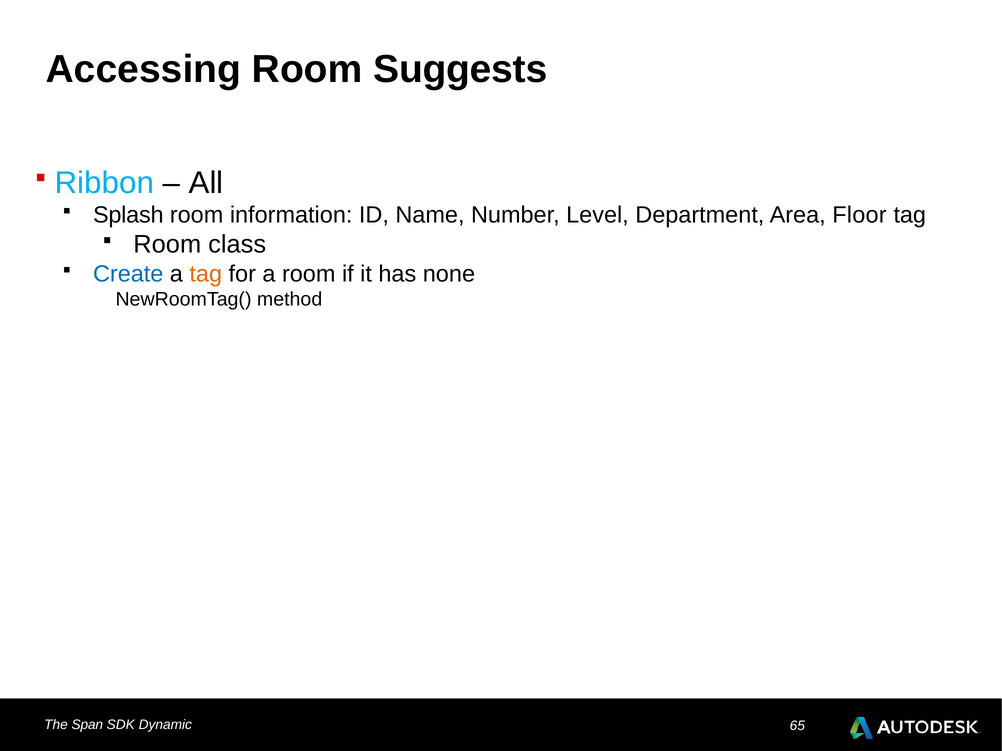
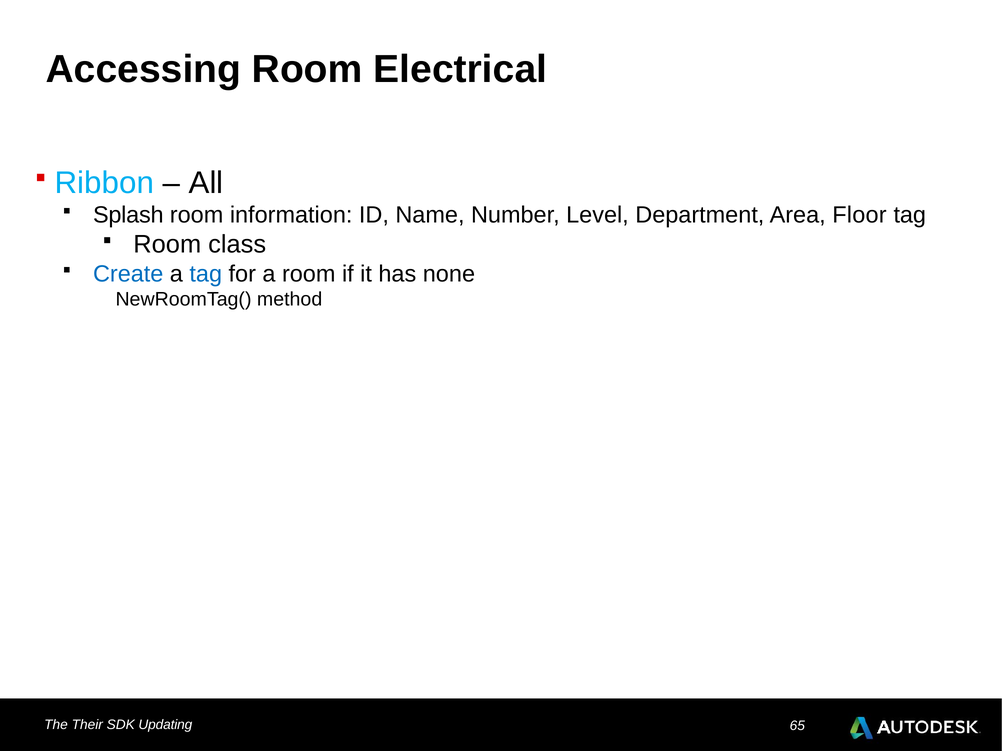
Suggests: Suggests -> Electrical (460, 70)
tag colour: orange -> blue (206, 274)
Span: Span -> Their (87, 725)
Dynamic: Dynamic -> Updating (165, 725)
